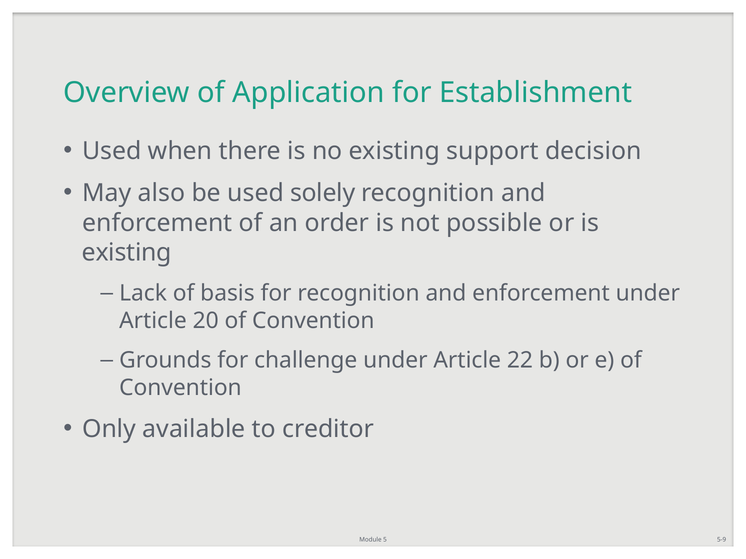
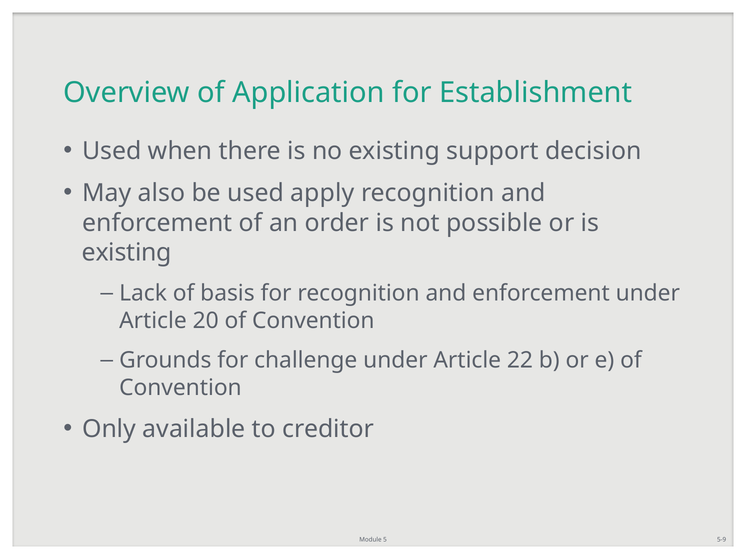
solely: solely -> apply (322, 193)
